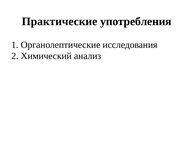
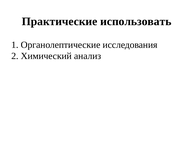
употребления: употребления -> использовать (136, 21)
